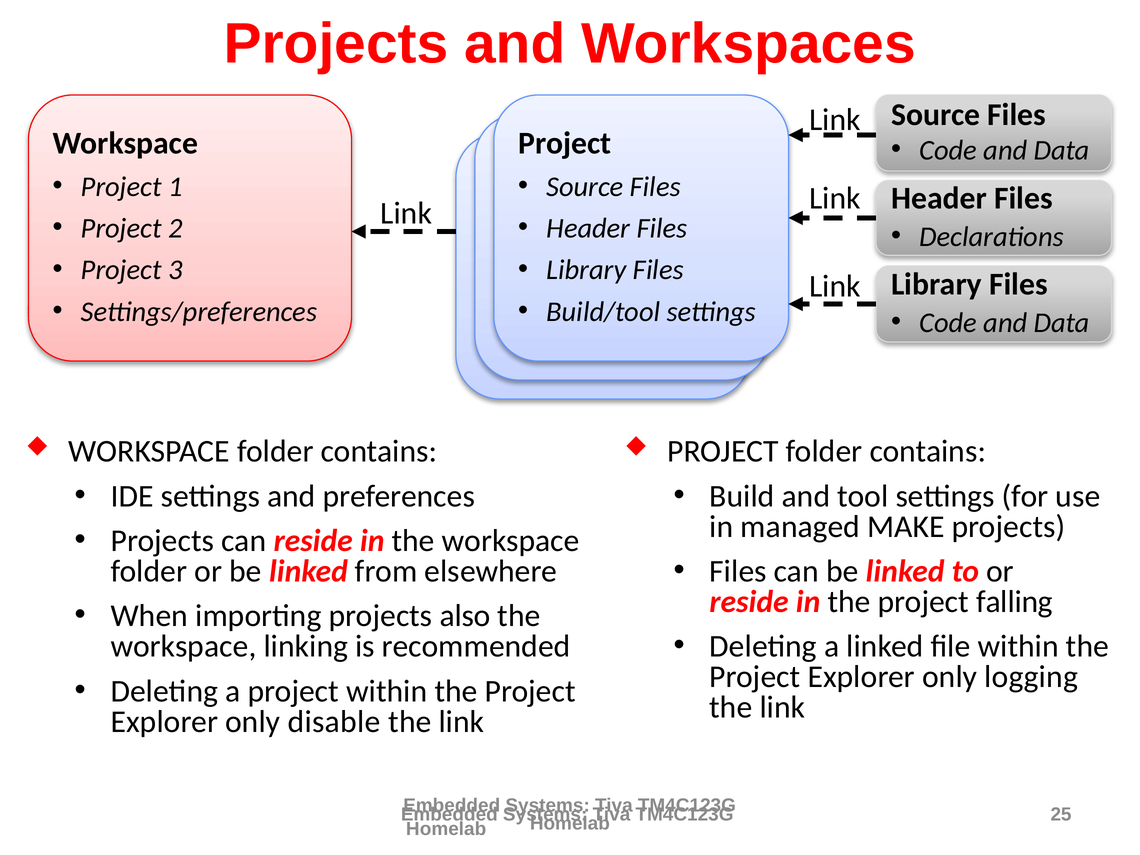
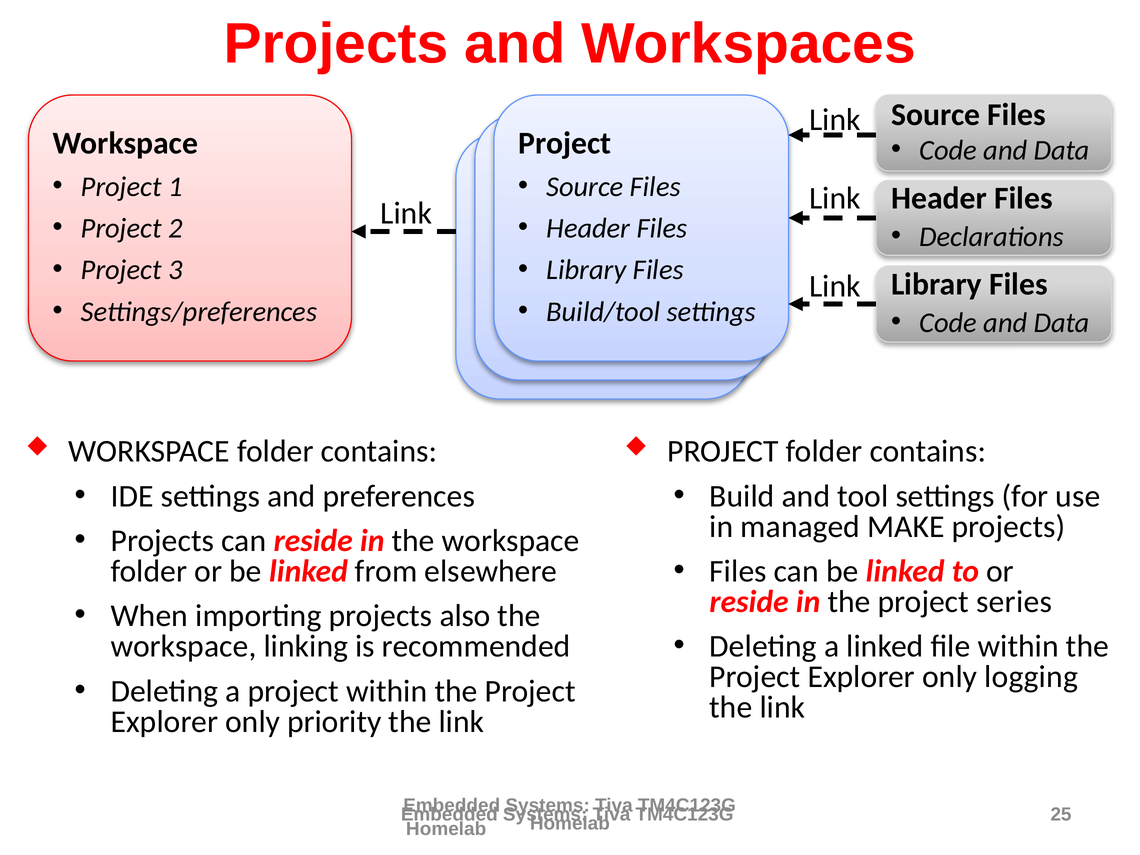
falling: falling -> series (1014, 602)
disable: disable -> priority (334, 722)
